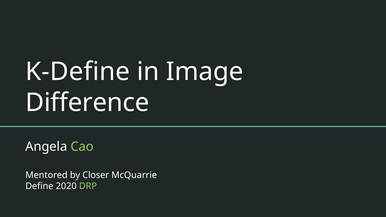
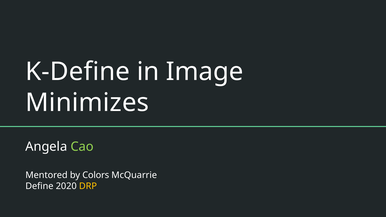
Difference: Difference -> Minimizes (87, 103)
Closer: Closer -> Colors (96, 175)
DRP colour: light green -> yellow (88, 186)
